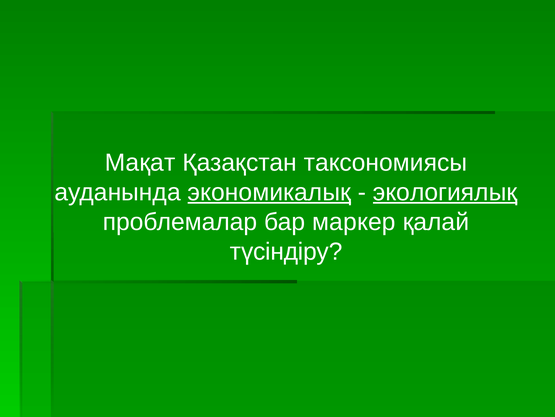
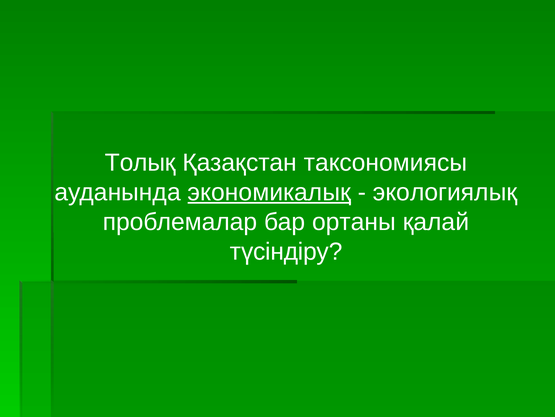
Мақат: Мақат -> Толық (140, 162)
экологиялық underline: present -> none (445, 192)
маркер: маркер -> ортаны (354, 222)
